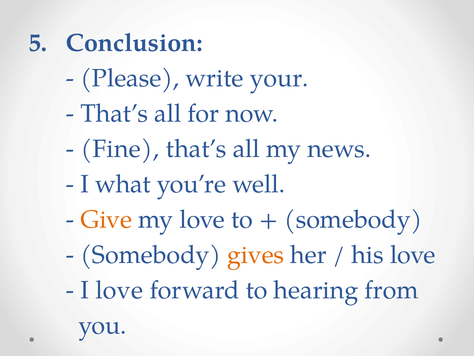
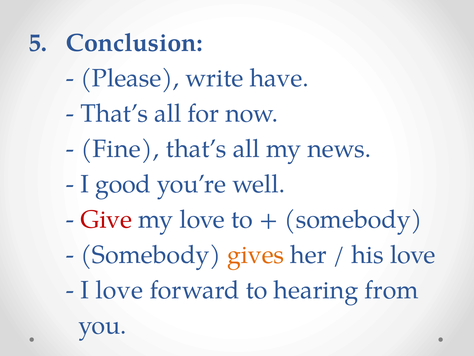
your: your -> have (279, 78)
what: what -> good (123, 184)
Give colour: orange -> red (106, 219)
